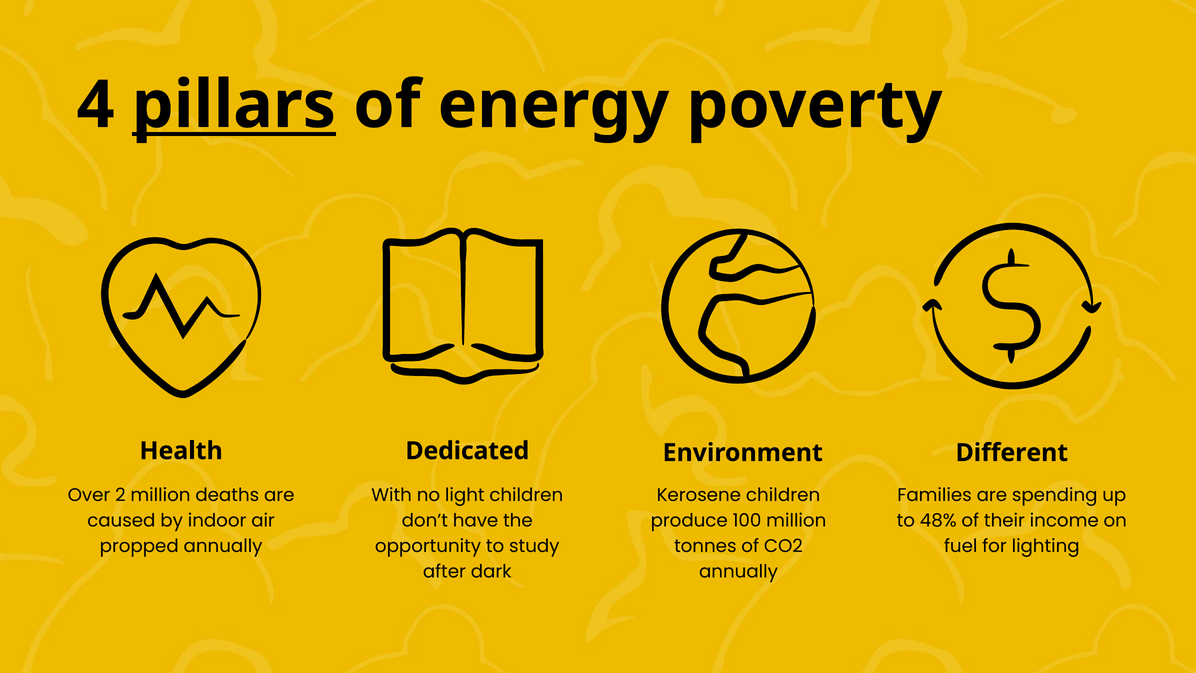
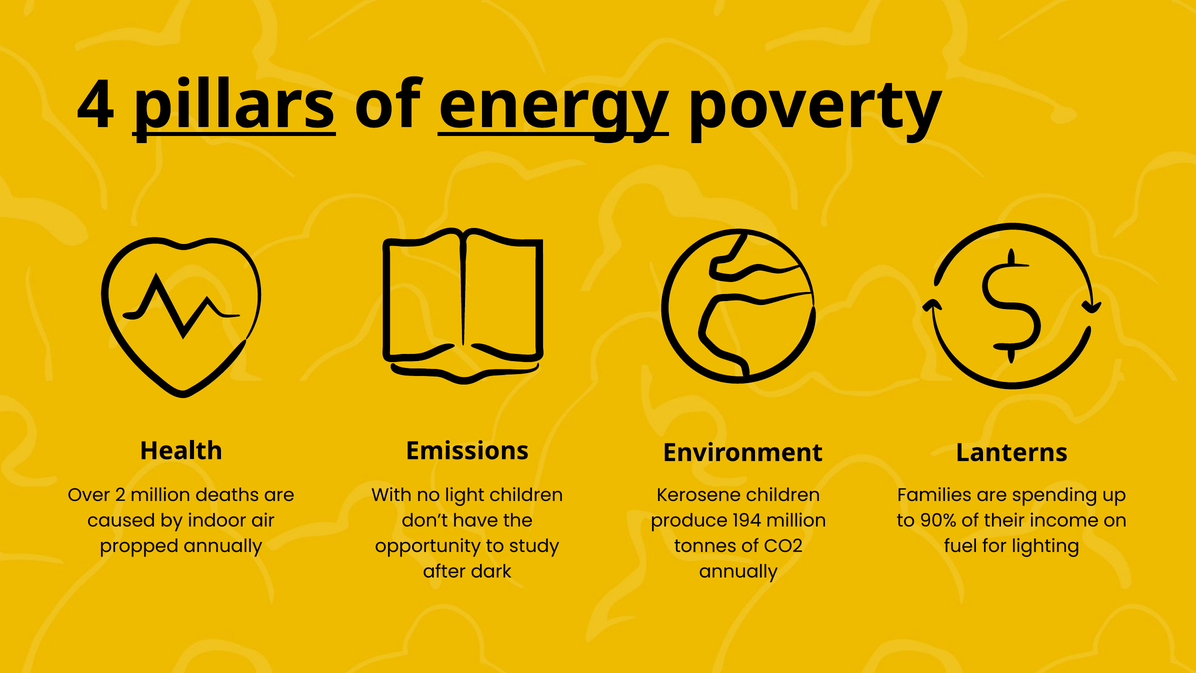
energy underline: none -> present (553, 105)
Dedicated: Dedicated -> Emissions (467, 451)
Different: Different -> Lanterns (1012, 453)
100: 100 -> 194 (747, 520)
48%: 48% -> 90% (938, 520)
